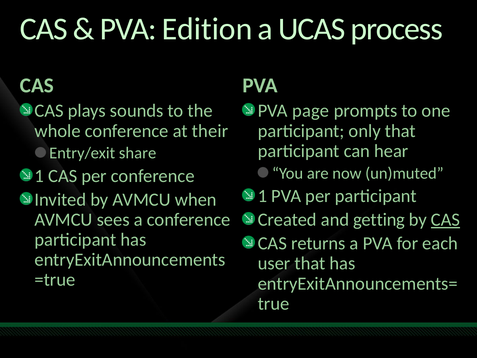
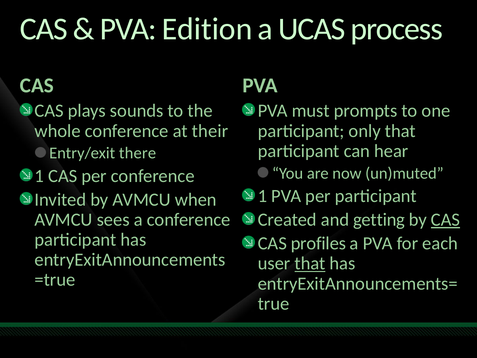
page: page -> must (311, 111)
share: share -> there (138, 153)
returns: returns -> profiles (318, 243)
that underline: none -> present (310, 263)
